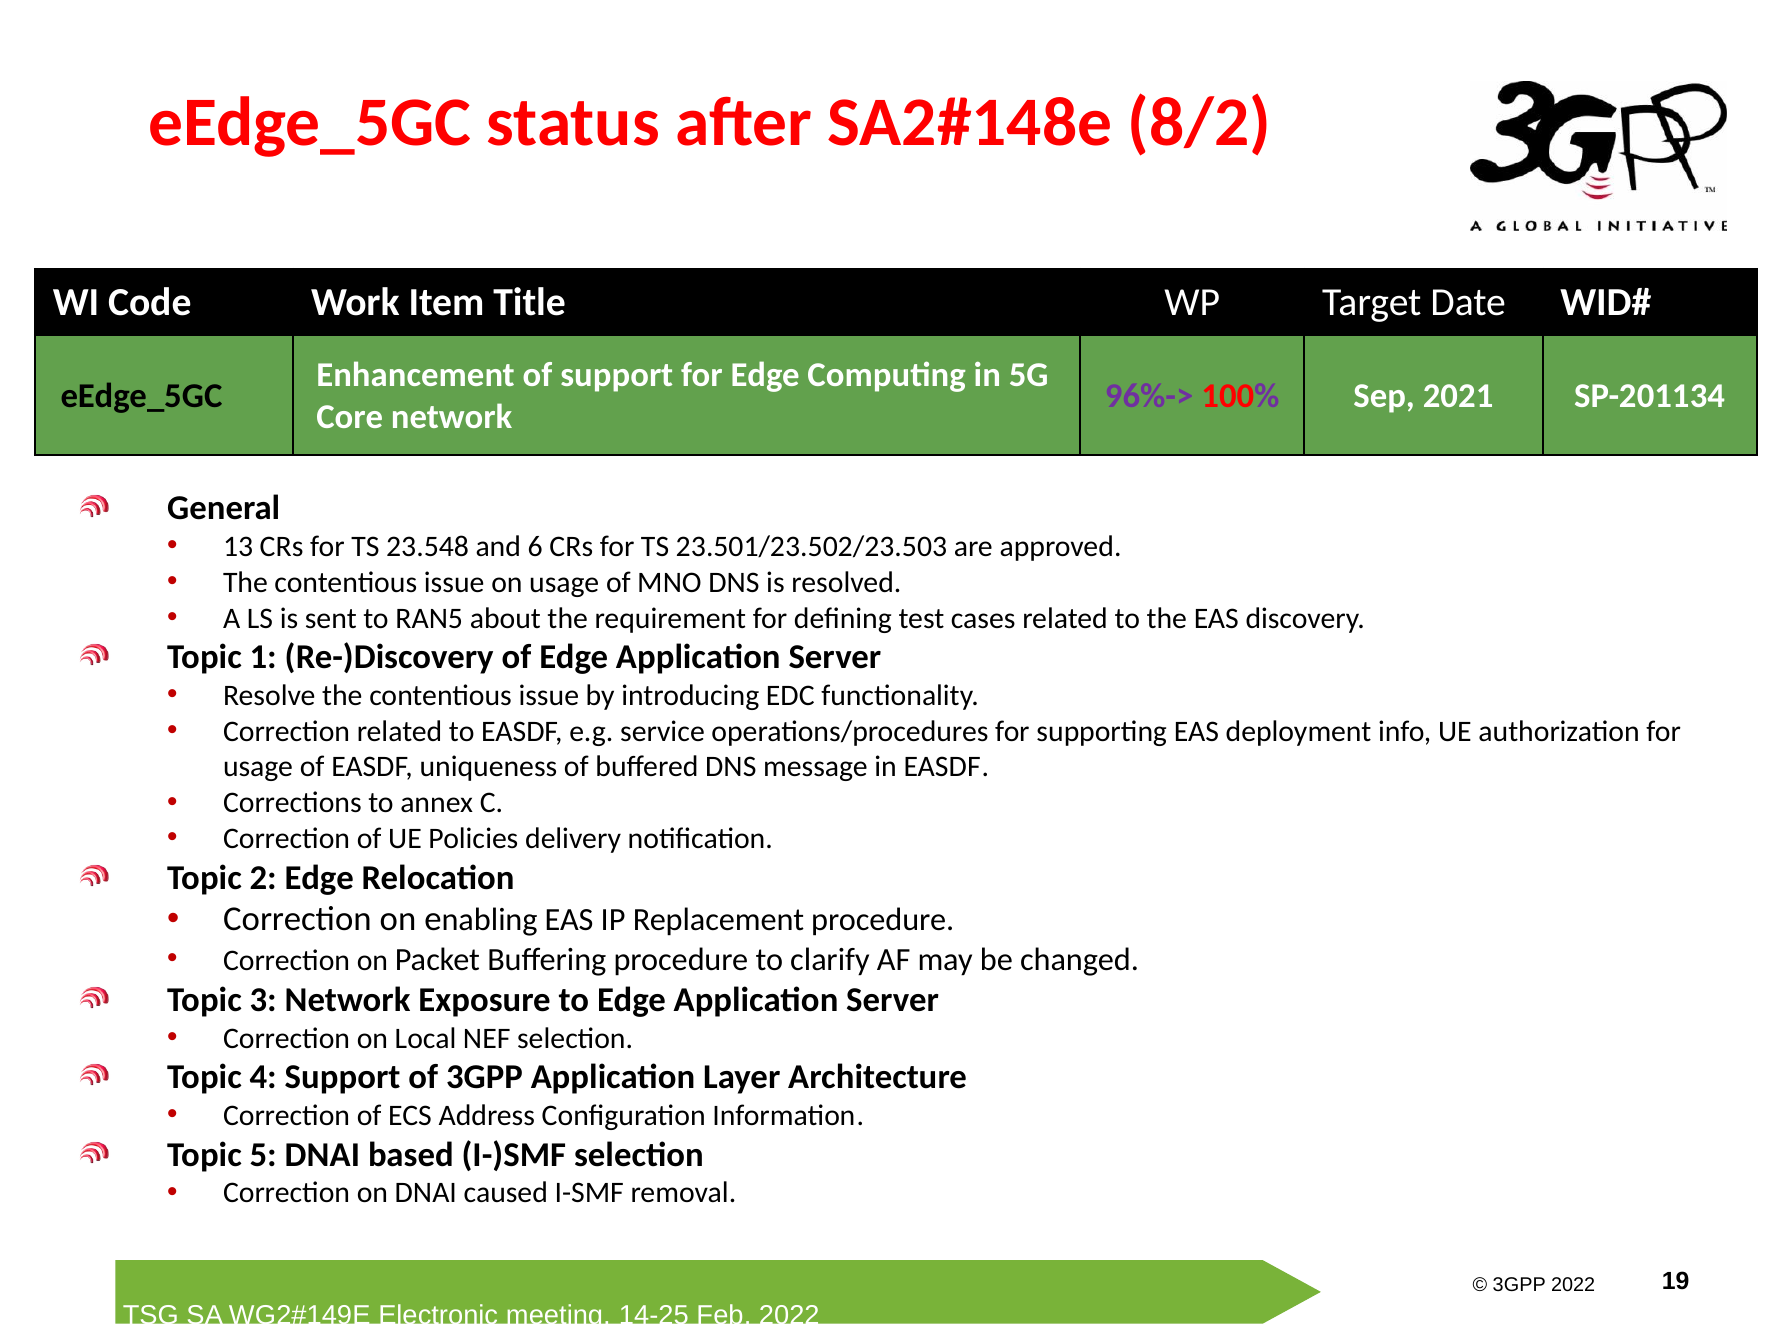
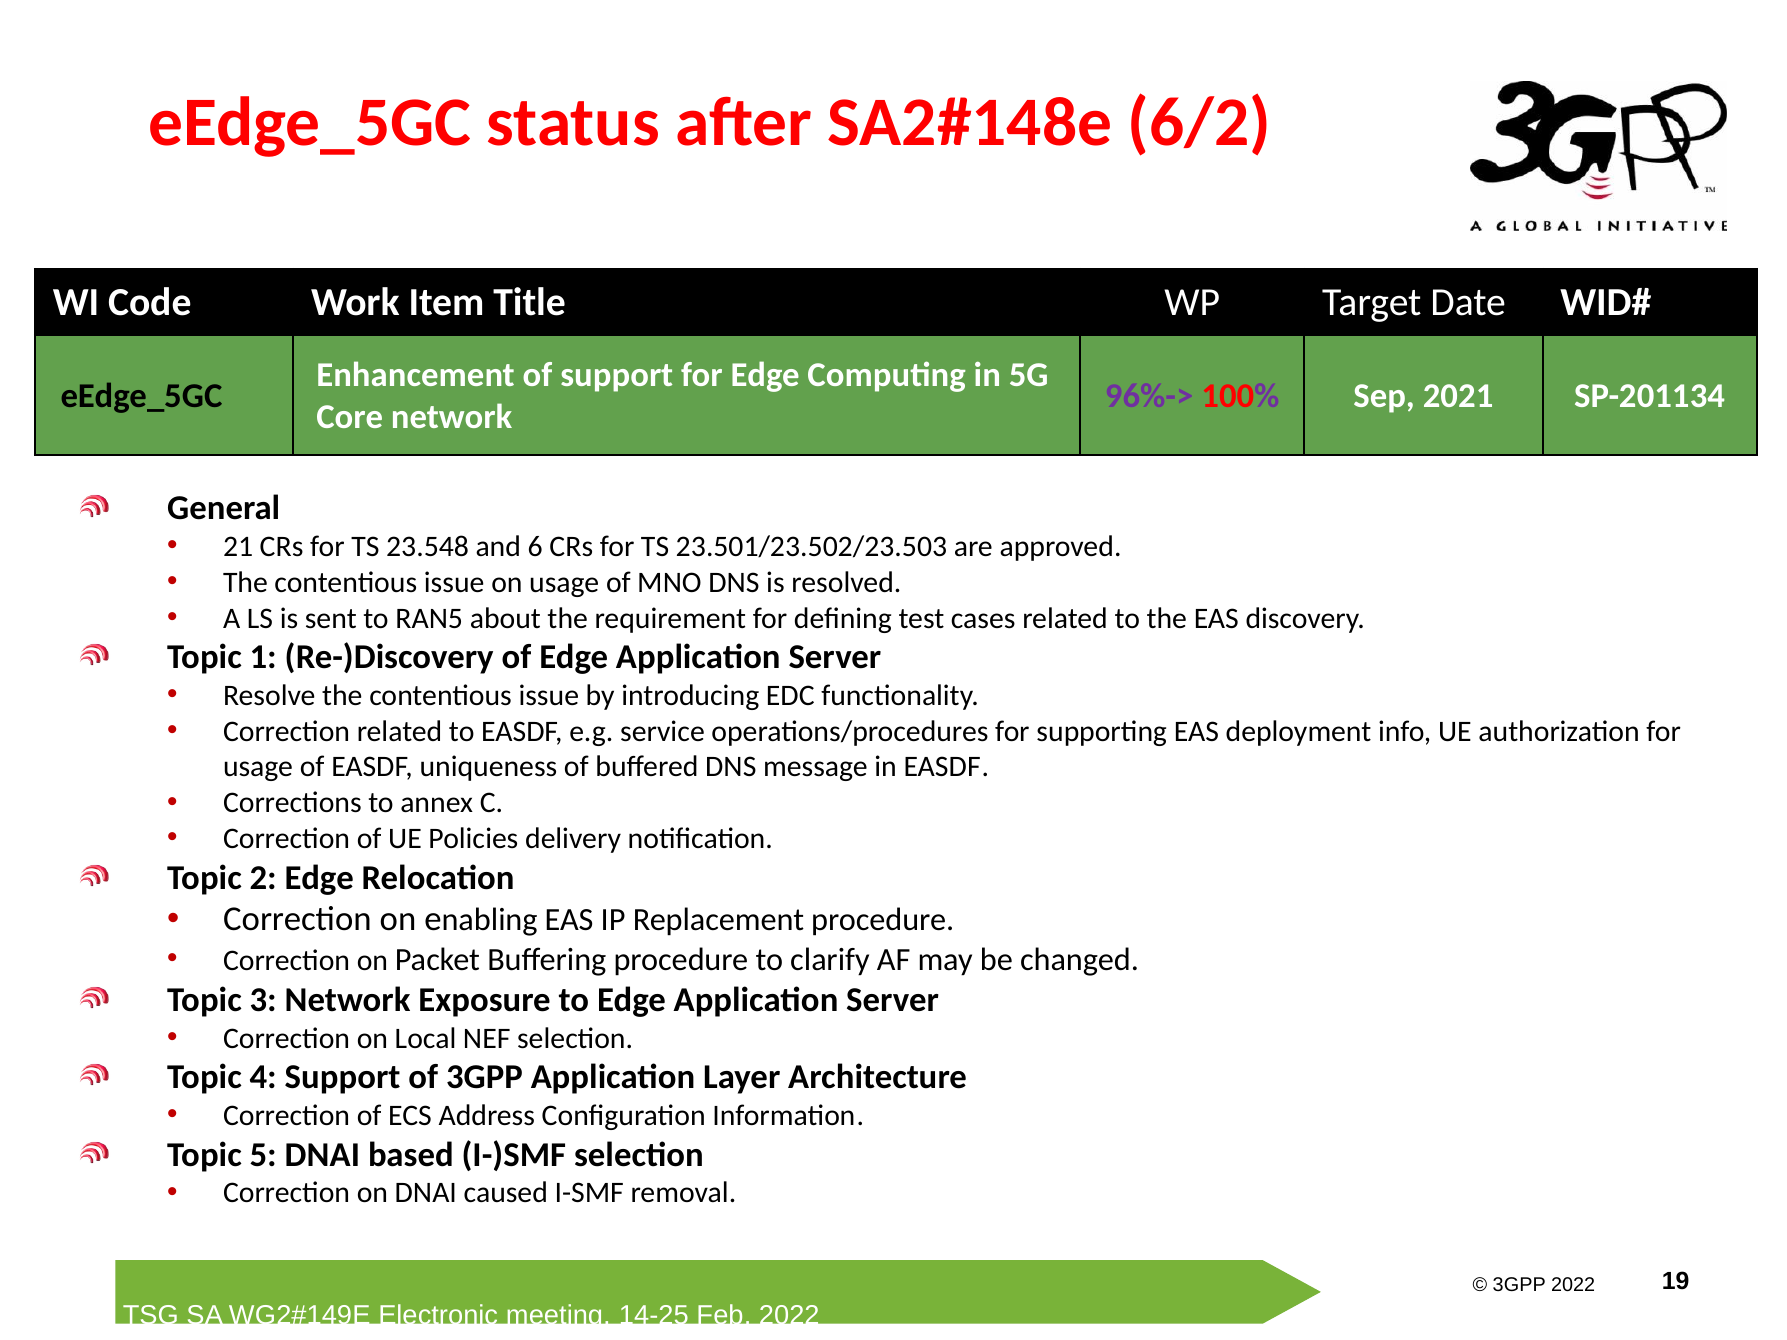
8/2: 8/2 -> 6/2 (1199, 122)
13: 13 -> 21 (238, 547)
